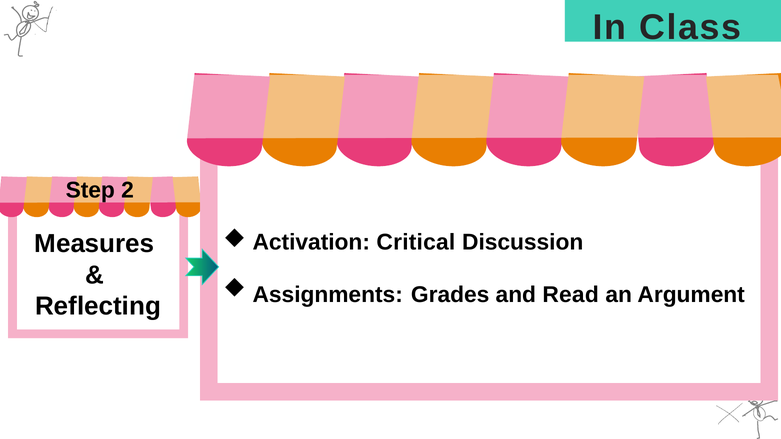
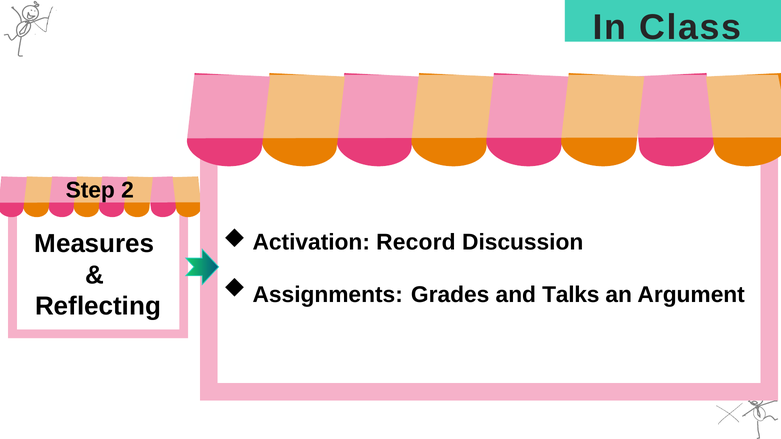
Critical: Critical -> Record (416, 242)
Read: Read -> Talks (571, 295)
